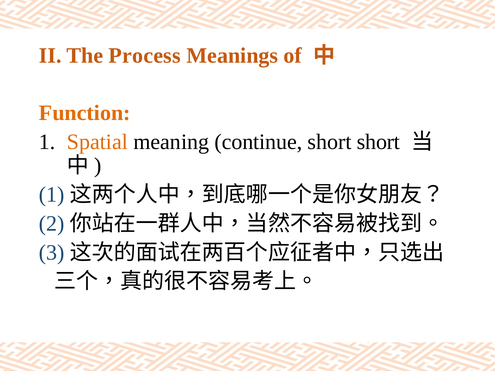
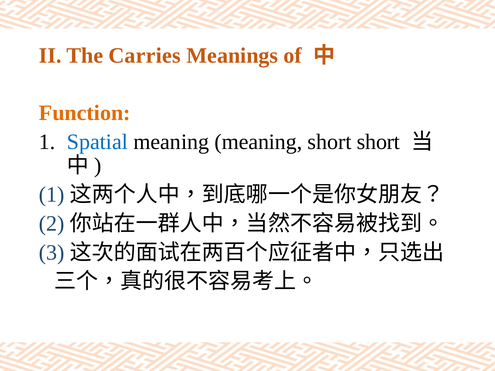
Process: Process -> Carries (145, 55)
Spatial colour: orange -> blue (97, 142)
meaning continue: continue -> meaning (258, 142)
